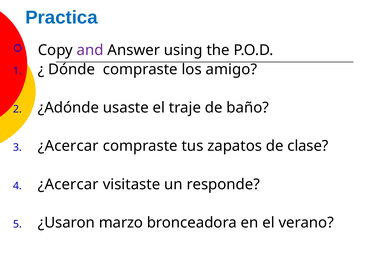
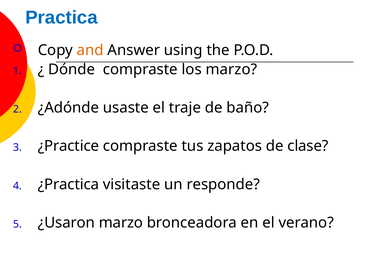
and colour: purple -> orange (90, 50)
los amigo: amigo -> marzo (231, 69)
¿Acercar: ¿Acercar -> ¿Practice (68, 146)
¿Acercar: ¿Acercar -> ¿Practica (68, 184)
